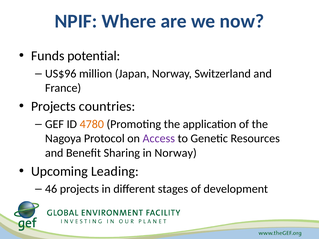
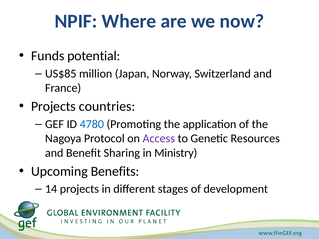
US$96: US$96 -> US$85 (61, 74)
4780 colour: orange -> blue (92, 124)
in Norway: Norway -> Ministry (176, 153)
Leading: Leading -> Benefits (115, 171)
46: 46 -> 14 (51, 189)
